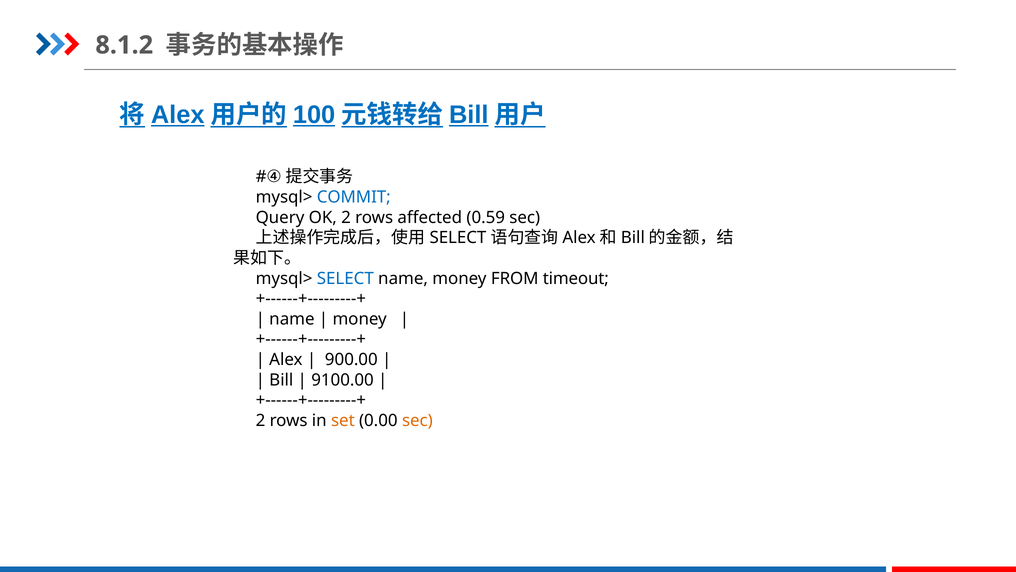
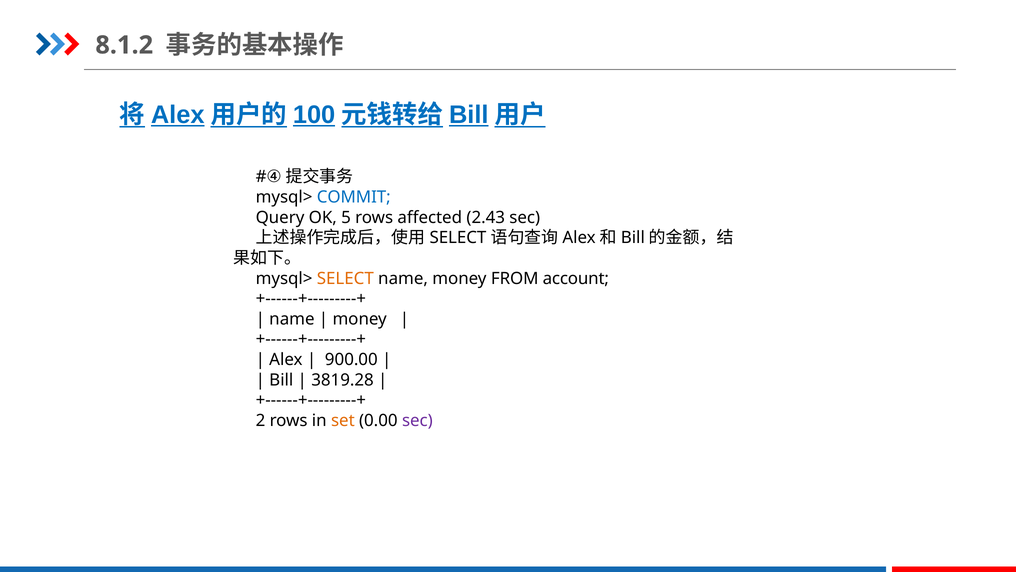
OK 2: 2 -> 5 (346, 217)
0.59: 0.59 -> 2.43 (486, 217)
SELECT colour: blue -> orange (345, 278)
timeout: timeout -> account (576, 278)
9100.00: 9100.00 -> 3819.28 (343, 380)
sec colour: orange -> purple (417, 420)
